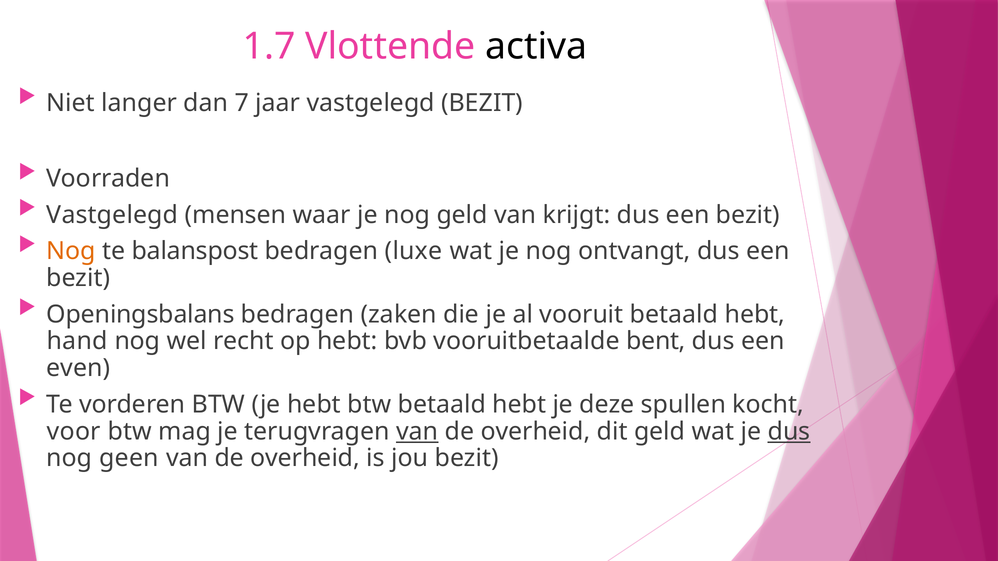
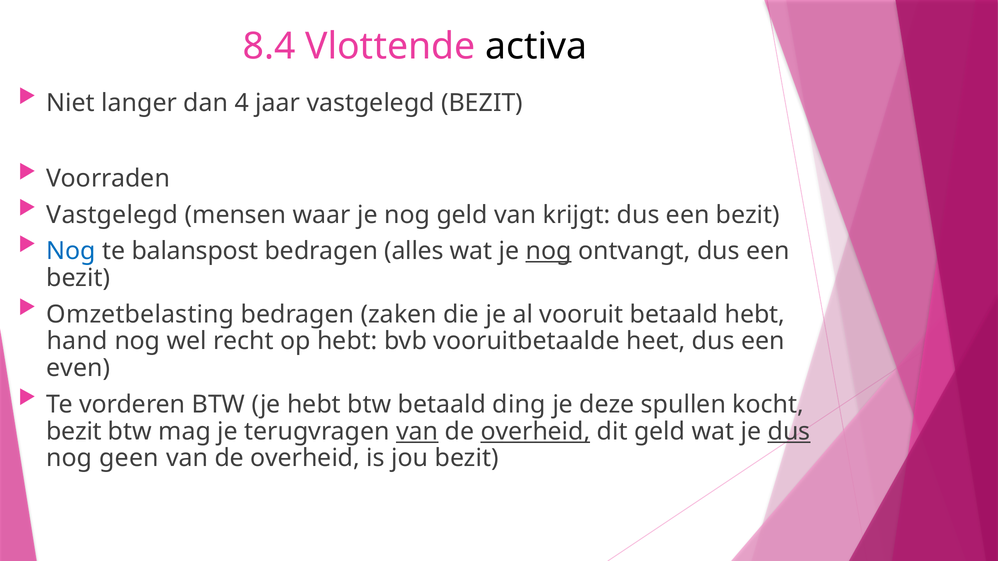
1.7: 1.7 -> 8.4 (269, 46)
7: 7 -> 4 (242, 103)
Nog colour: orange -> blue (71, 251)
luxe: luxe -> alles (414, 251)
nog underline: none -> present (549, 251)
Openingsbalans: Openingsbalans -> Omzetbelasting (140, 314)
bent: bent -> heet (656, 341)
btw betaald hebt: hebt -> ding (519, 405)
voor: voor -> bezit (74, 432)
overheid underline: none -> present (535, 432)
